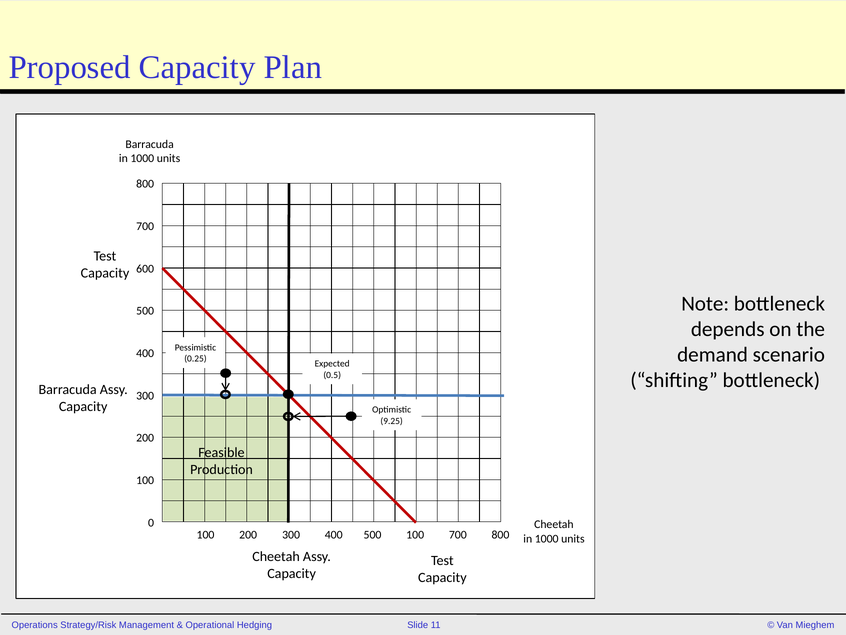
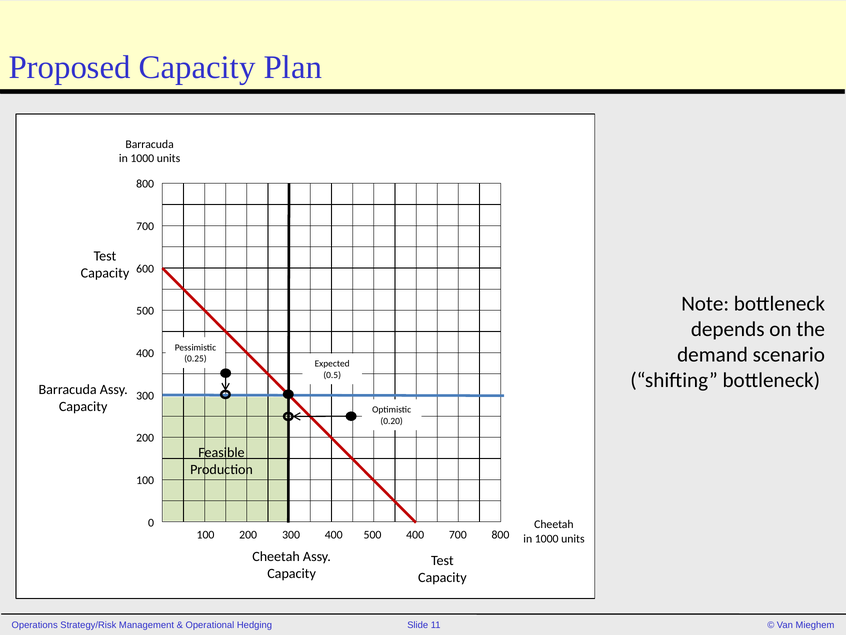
9.25: 9.25 -> 0.20 (392, 421)
500 100: 100 -> 400 (415, 535)
